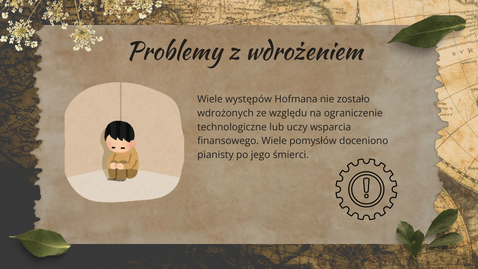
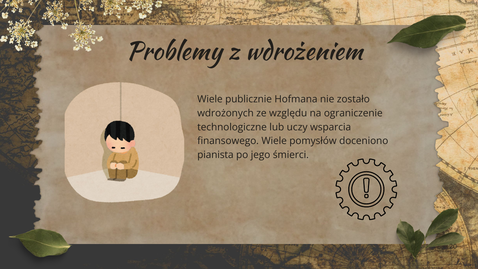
występów: występów -> publicznie (249, 99)
pianisty: pianisty -> pianista (215, 155)
